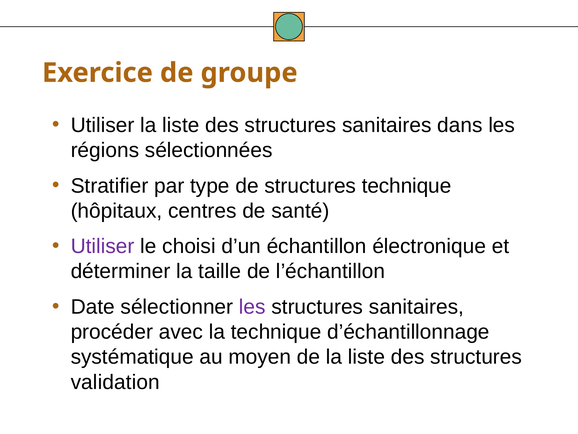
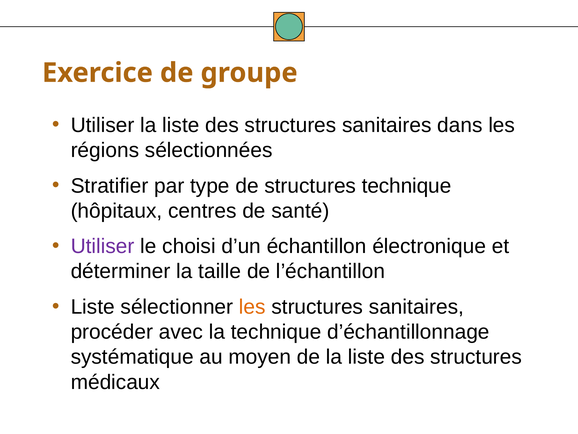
Date: Date -> Liste (93, 307)
les colour: purple -> orange (252, 307)
validation: validation -> médicaux (115, 382)
